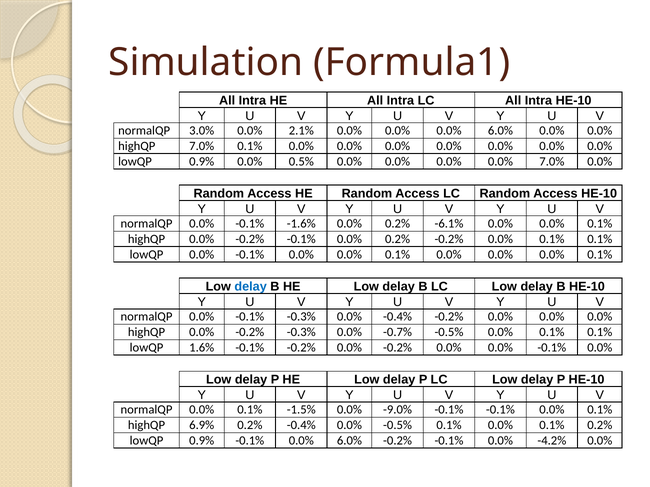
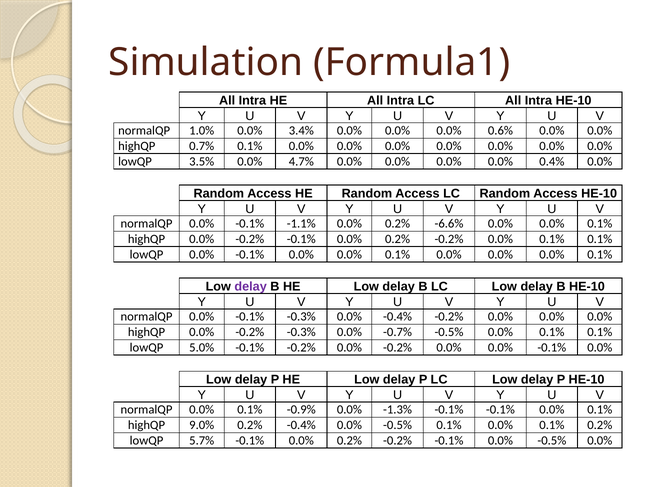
3.0%: 3.0% -> 1.0% (202, 131)
2.1%: 2.1% -> 3.4% (301, 131)
0.0% 0.0% 6.0%: 6.0% -> 0.6% (500, 131)
highQP 7.0%: 7.0% -> 0.7% (202, 146)
0.9%: 0.9% -> 3.5% (202, 162)
0.5%: 0.5% -> 4.7% (301, 162)
0.0% 7.0%: 7.0% -> 0.4% (552, 162)
-1.6%: -1.6% -> -1.1% (301, 224)
-6.1%: -6.1% -> -6.6% (449, 224)
delay colour: blue -> purple (251, 287)
1.6%: 1.6% -> 5.0% (202, 348)
-1.5%: -1.5% -> -0.9% (301, 410)
-9.0%: -9.0% -> -1.3% (398, 410)
6.9%: 6.9% -> 9.0% (202, 426)
0.9%: 0.9% -> 5.7% (202, 441)
6.0%: 6.0% -> 0.2% (349, 441)
-0.1% 0.0% -4.2%: -4.2% -> -0.5% (552, 441)
